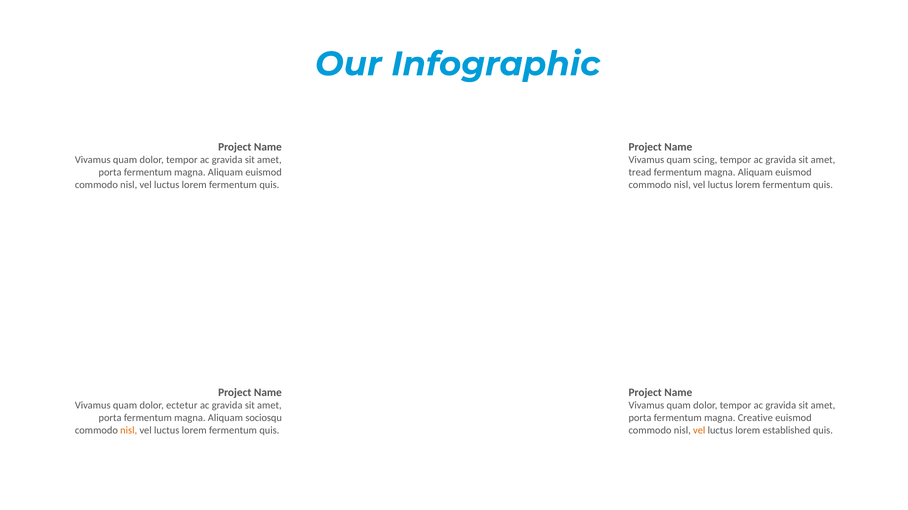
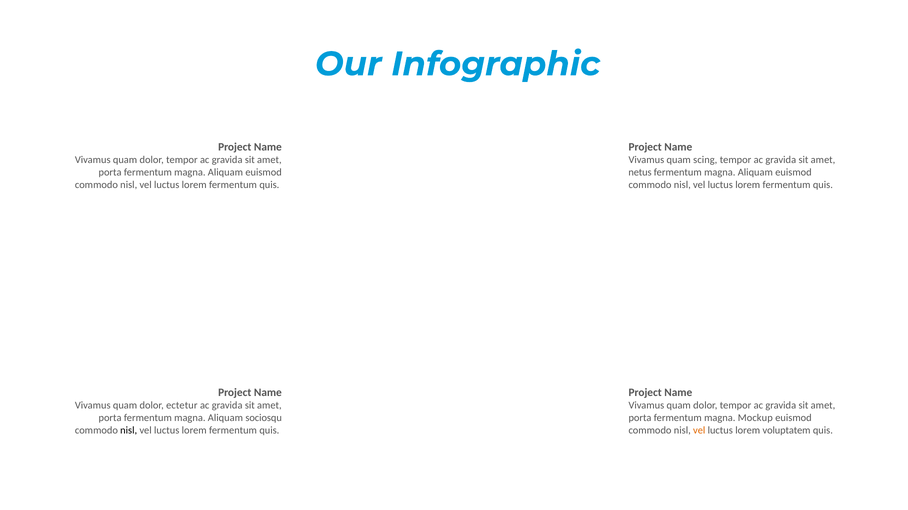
tread: tread -> netus (640, 172)
Creative: Creative -> Mockup (755, 418)
nisl colour: orange -> black (129, 431)
established: established -> voluptatem (787, 431)
